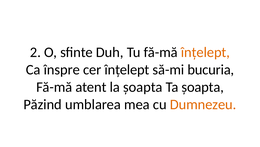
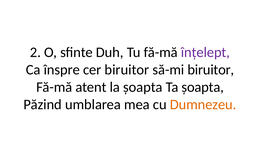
înțelept colour: orange -> purple (205, 52)
cer înțelept: înțelept -> biruitor (127, 69)
să-mi bucuria: bucuria -> biruitor (211, 69)
